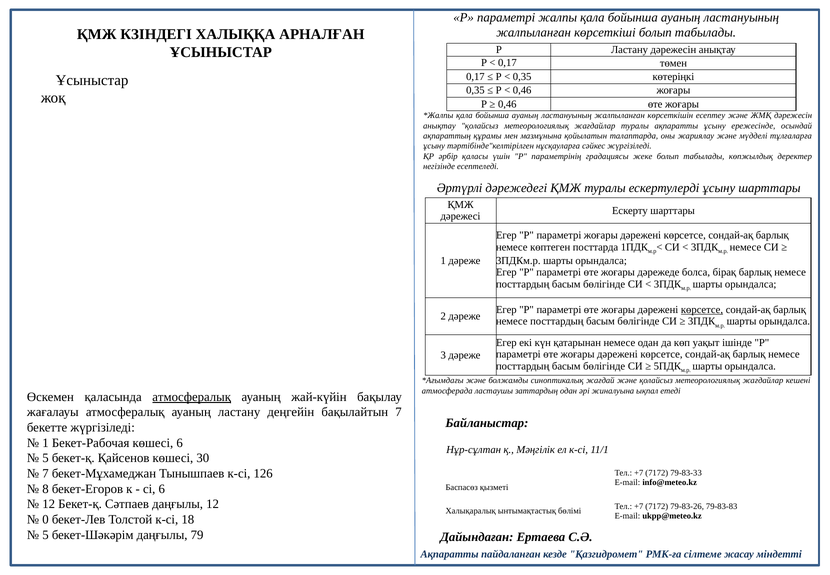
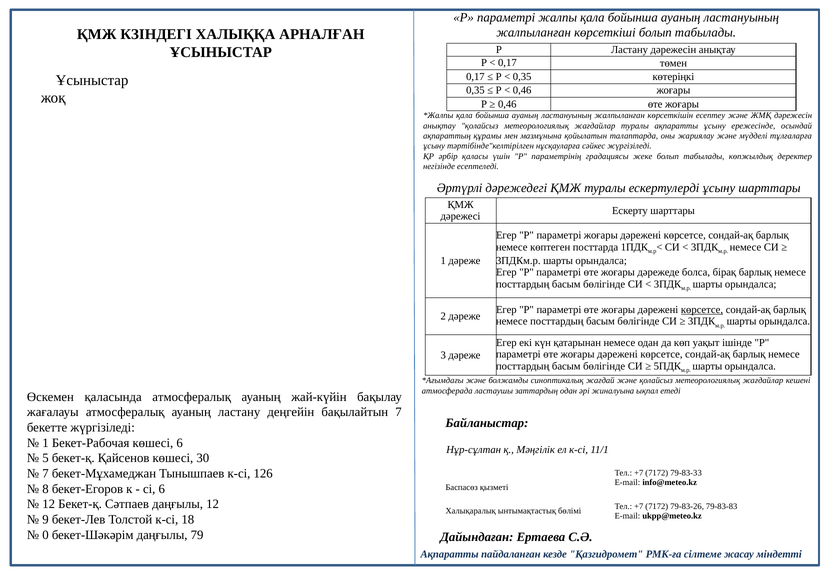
атмосфералық underline: present -> none (192, 397)
0: 0 -> 9 (46, 519)
5: 5 -> 0 (46, 535)
